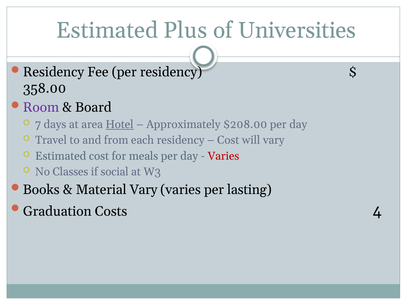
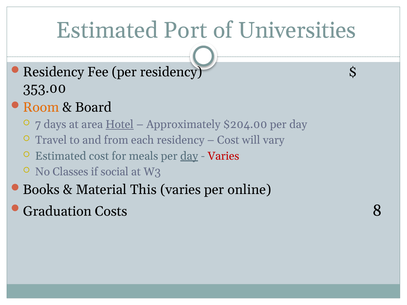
Plus: Plus -> Port (185, 30)
358.00: 358.00 -> 353.00 (45, 88)
Room colour: purple -> orange (41, 107)
$208.00: $208.00 -> $204.00 (245, 124)
day underline: none -> present (189, 156)
Material Vary: Vary -> This (143, 190)
lasting: lasting -> online (249, 190)
4: 4 -> 8 (377, 211)
